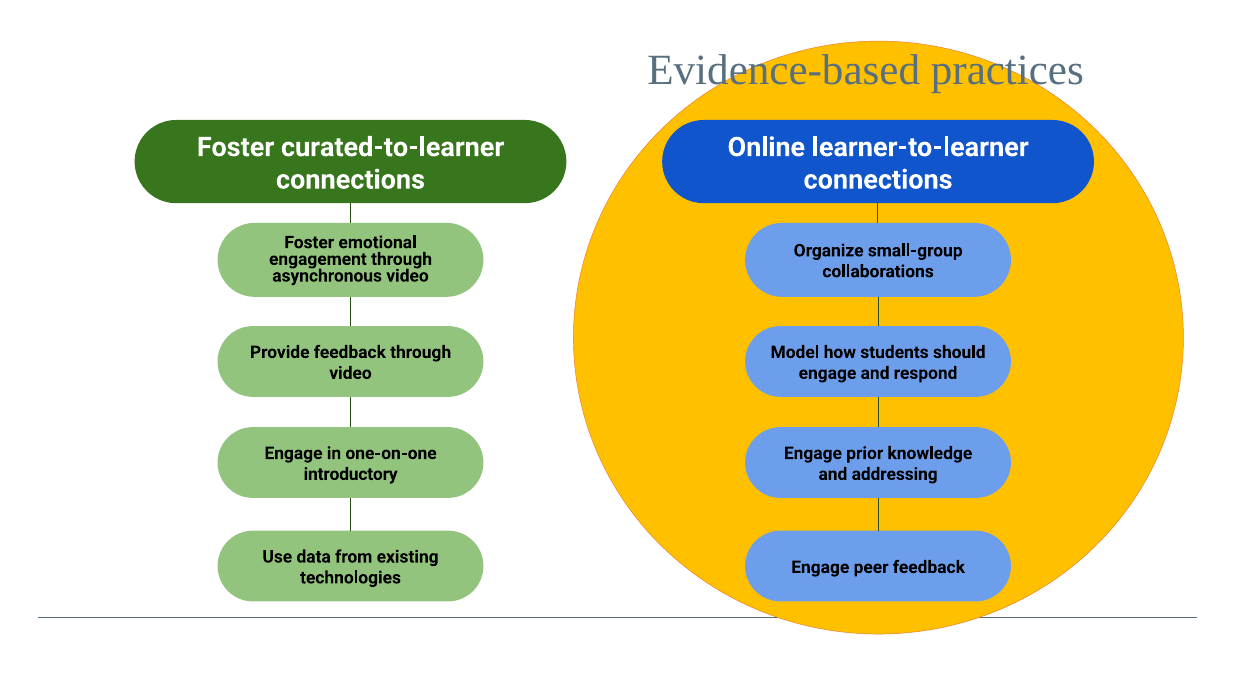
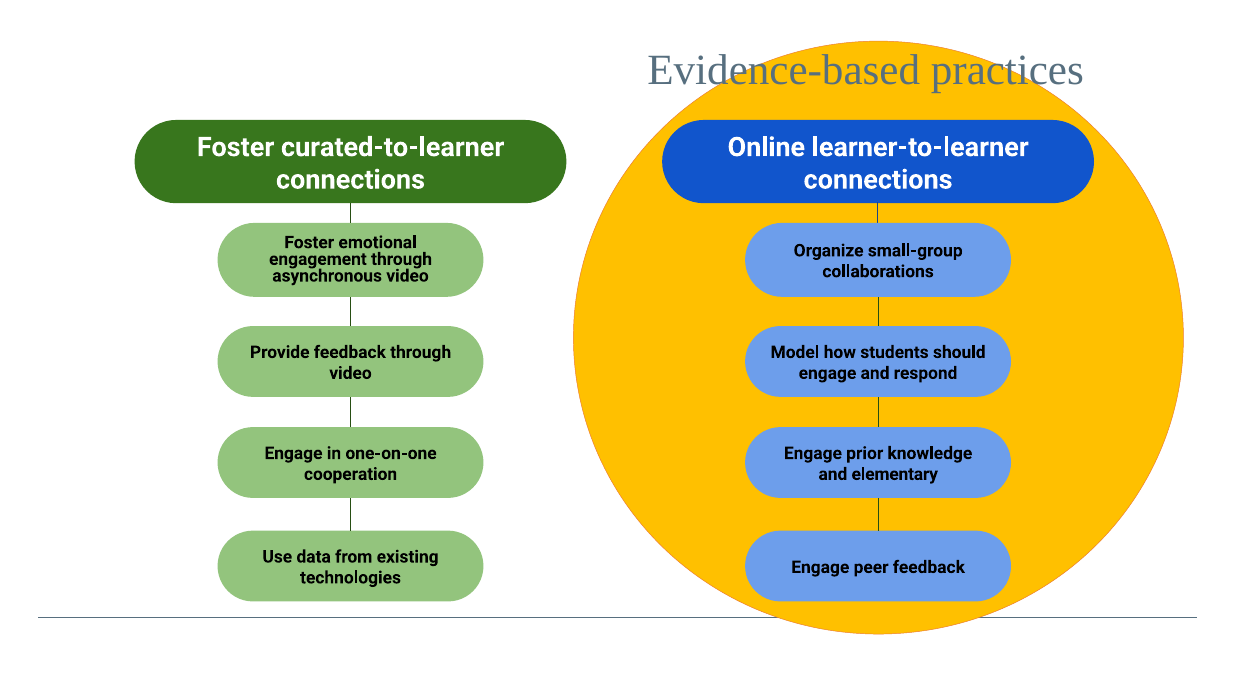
introductory: introductory -> cooperation (351, 474)
addressing: addressing -> elementary (895, 474)
